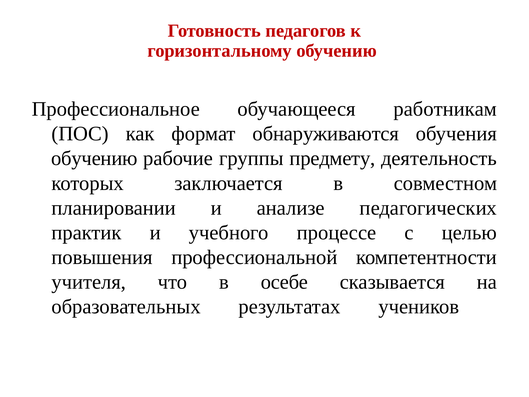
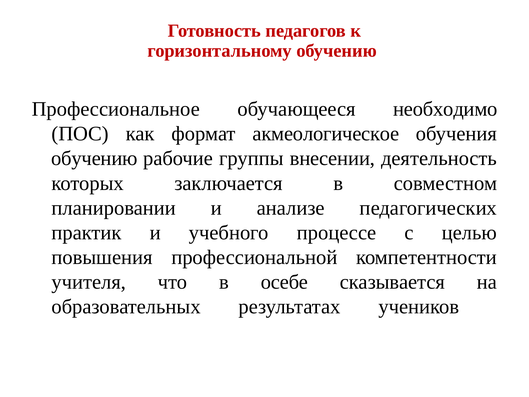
работникам: работникам -> необходимо (445, 109)
обнаруживаются: обнаруживаются -> акмеологическое (326, 134)
предмету: предмету -> внесении (332, 158)
